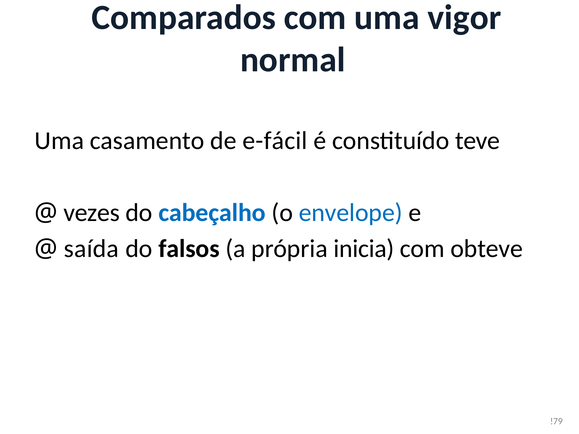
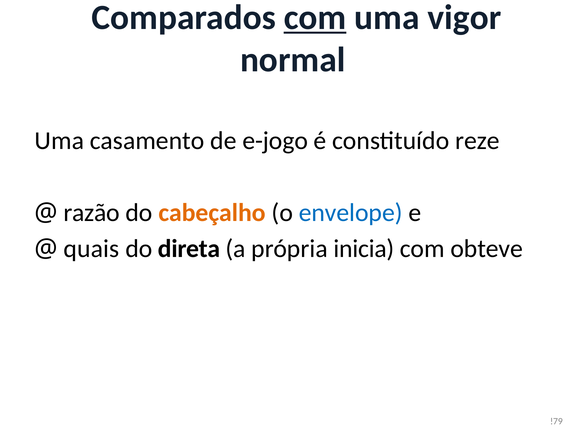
com underline: none -> present (315, 18)
e-fácil: e-fácil -> e-jogo (275, 141)
teve: teve -> reze (477, 141)
vezes: vezes -> razão (92, 213)
cabeçalho colour: blue -> orange (212, 213)
saída: saída -> quais (91, 249)
falsos: falsos -> direta (189, 249)
